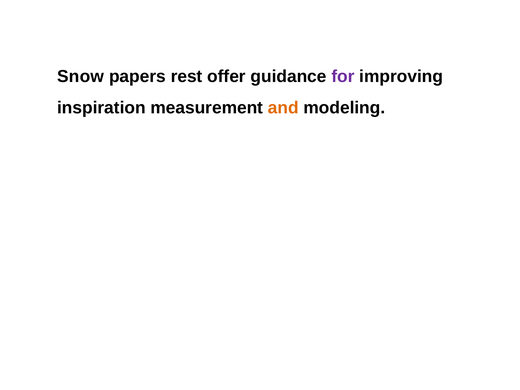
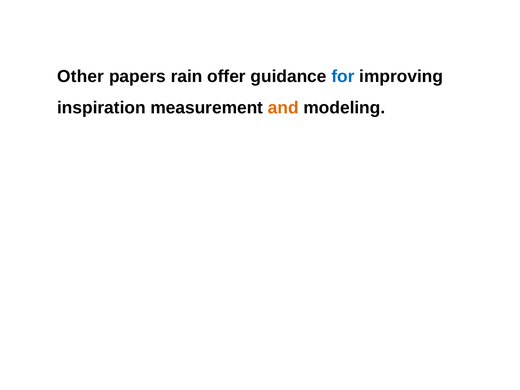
Snow: Snow -> Other (81, 77)
rest: rest -> rain (187, 77)
for colour: purple -> blue (343, 77)
